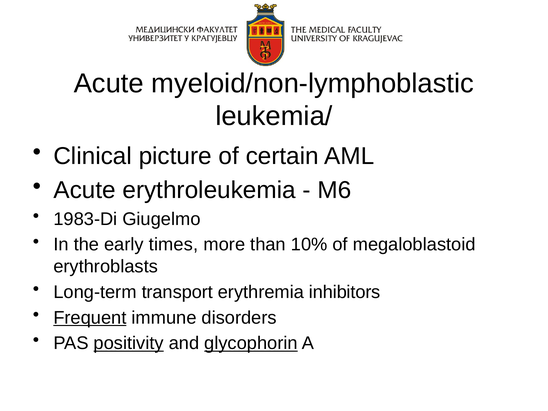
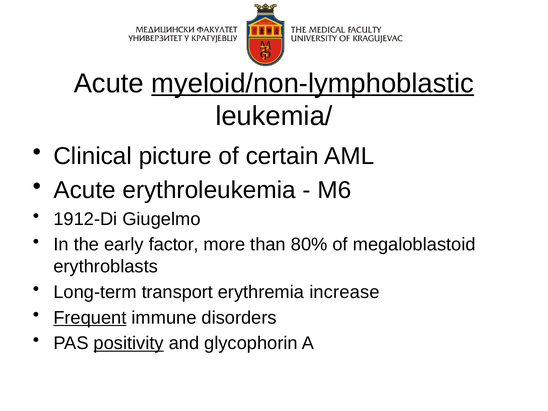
myeloid/non-lymphoblastic underline: none -> present (313, 83)
1983-Di: 1983-Di -> 1912-Di (85, 219)
times: times -> factor (174, 245)
10%: 10% -> 80% (309, 245)
inhibitors: inhibitors -> increase (345, 292)
glycophorin underline: present -> none (251, 343)
